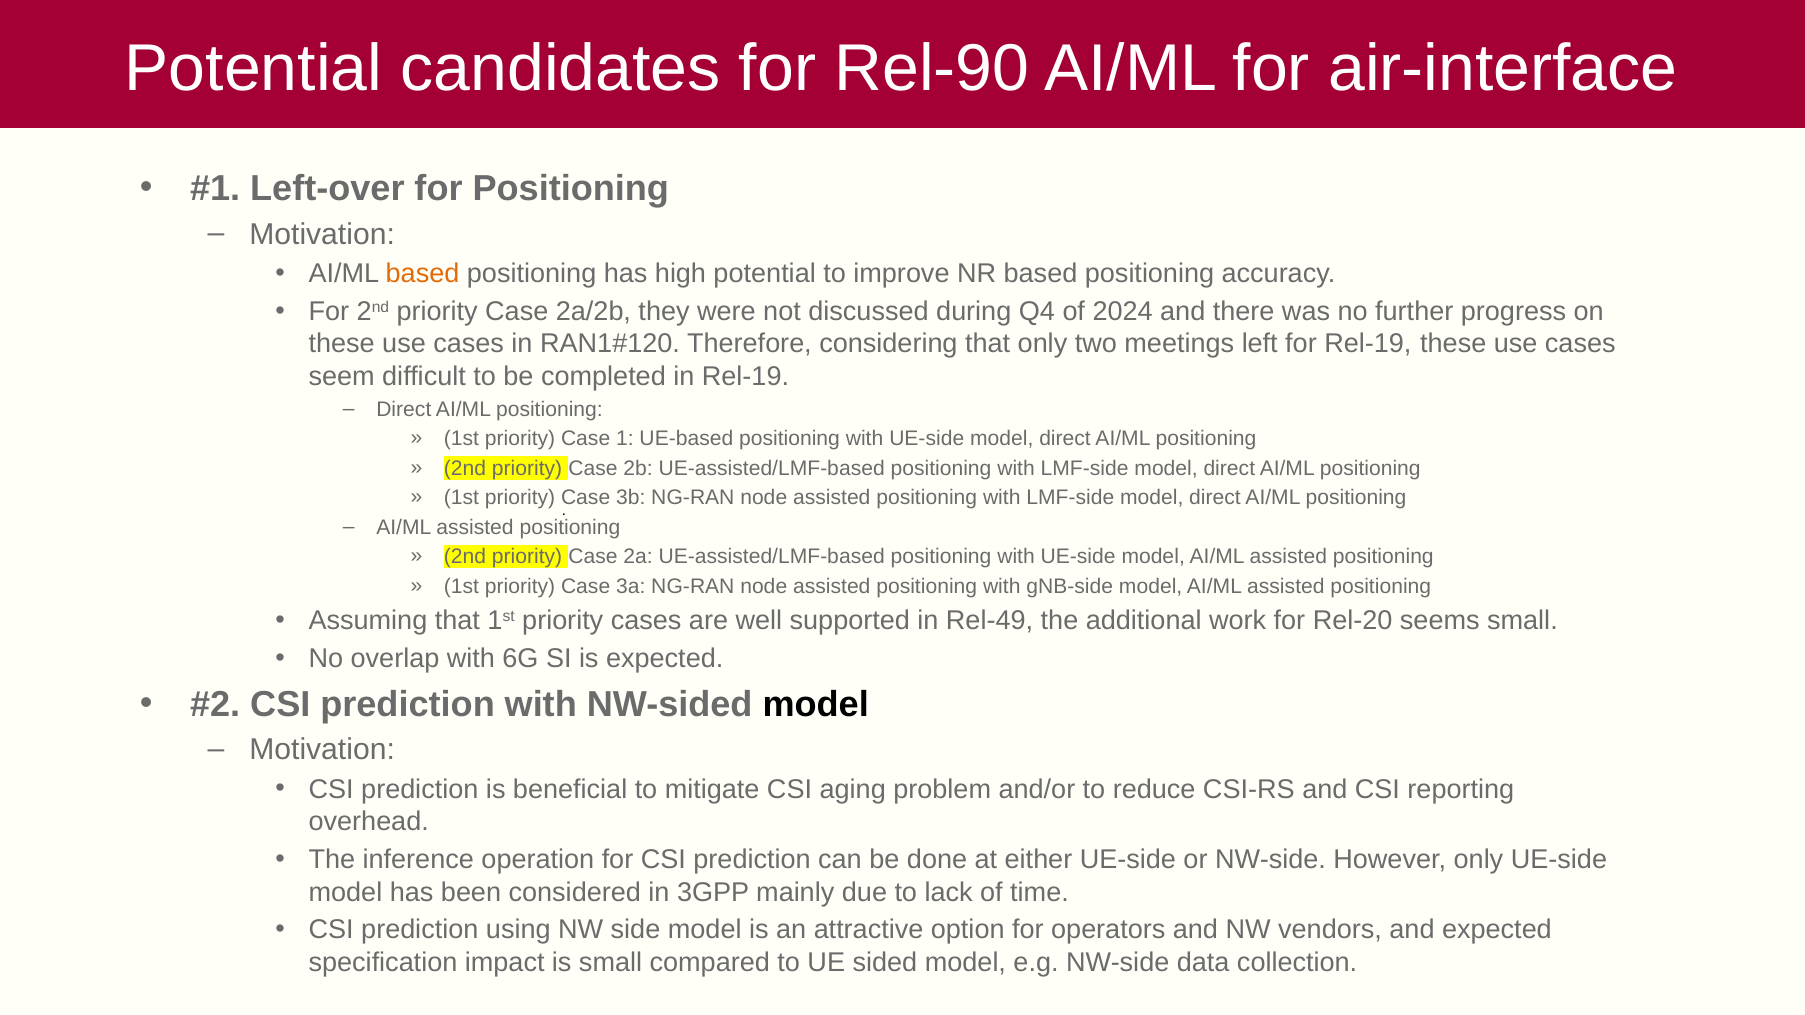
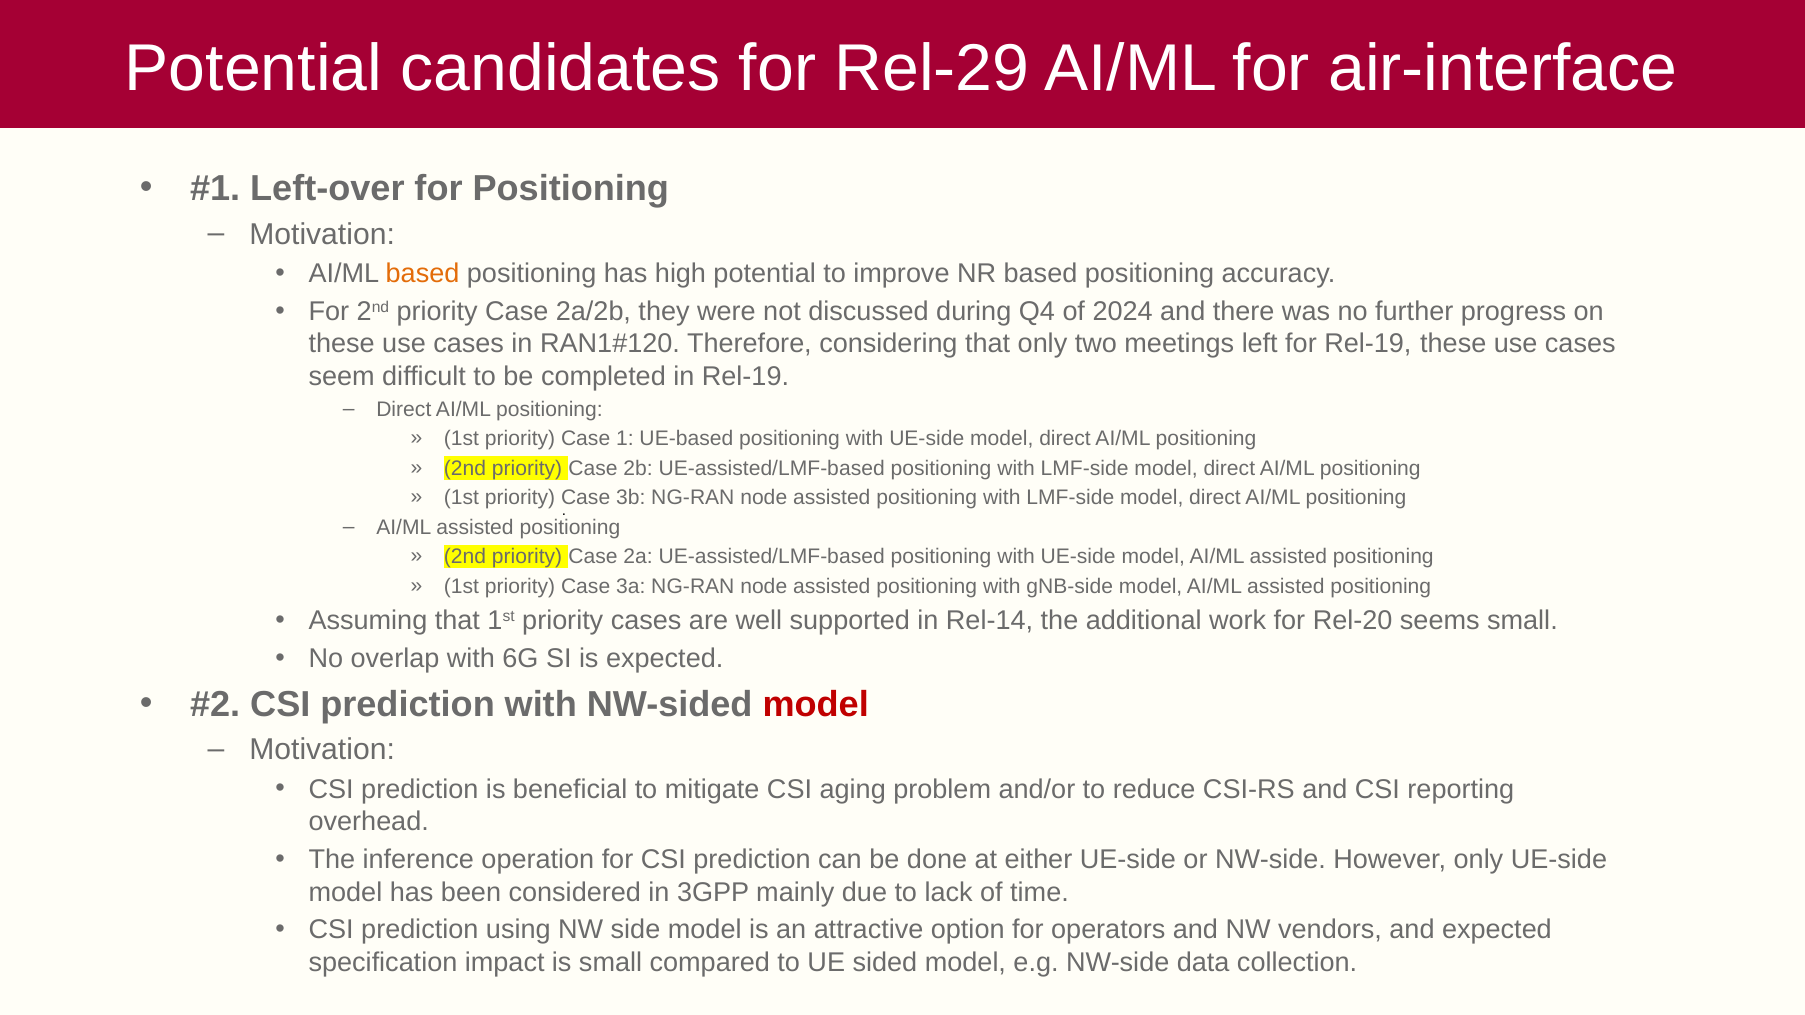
Rel-90: Rel-90 -> Rel-29 (932, 69)
Rel-49: Rel-49 -> Rel-14 (990, 621)
model colour: black -> red (816, 705)
